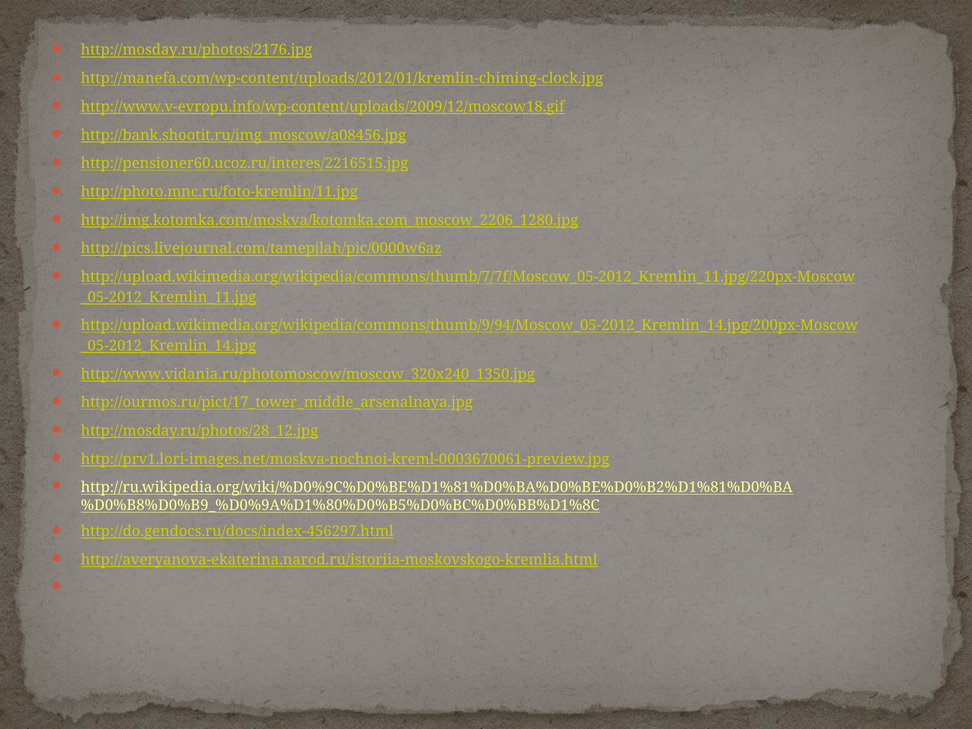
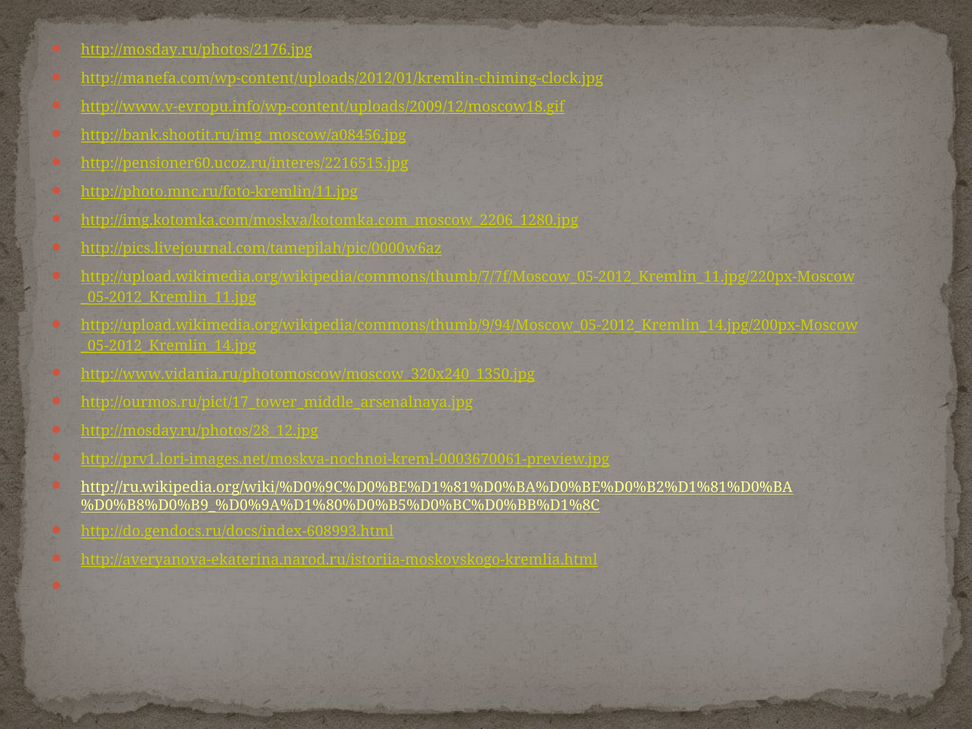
http://do.gendocs.ru/docs/index-456297.html: http://do.gendocs.ru/docs/index-456297.html -> http://do.gendocs.ru/docs/index-608993.html (237, 531)
